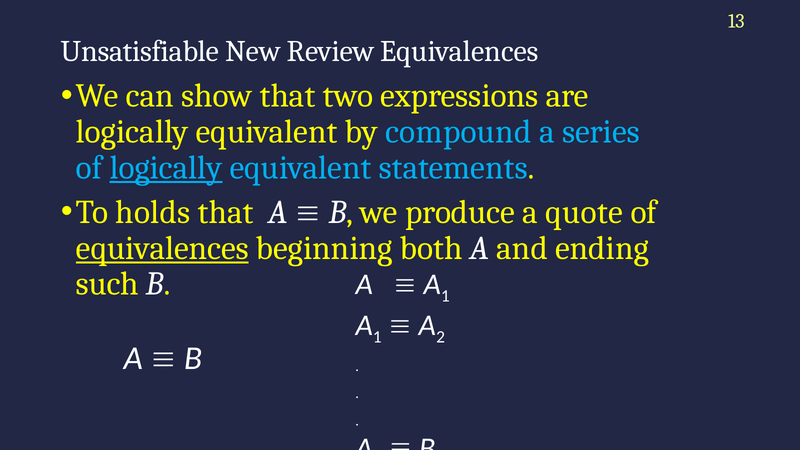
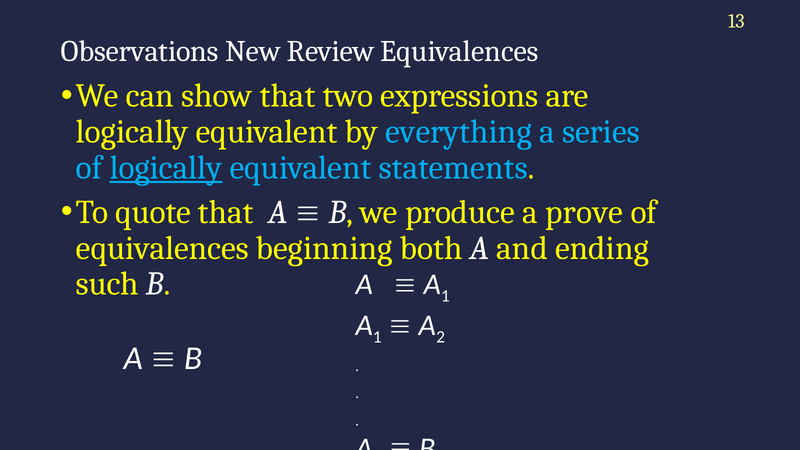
Unsatisfiable: Unsatisfiable -> Observations (140, 51)
compound: compound -> everything (459, 132)
holds: holds -> quote (153, 212)
quote: quote -> prove (584, 212)
equivalences underline: present -> none (162, 248)
